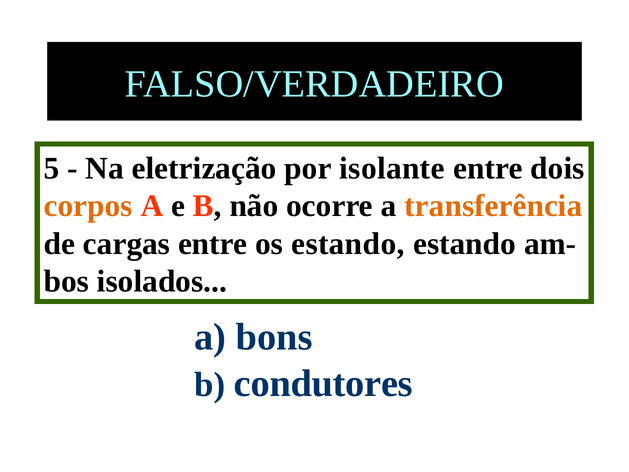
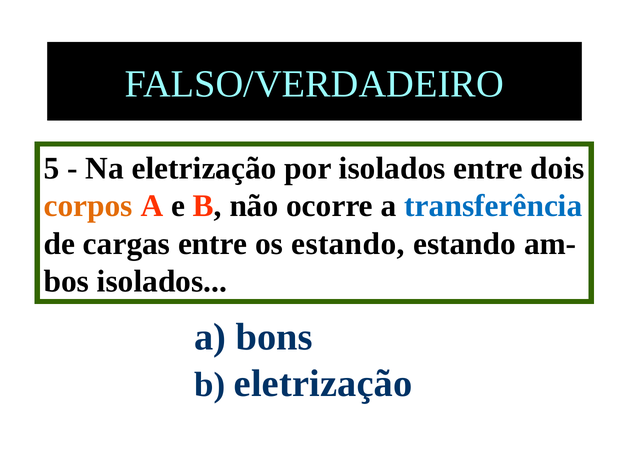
por isolante: isolante -> isolados (392, 168)
transferência colour: orange -> blue (493, 206)
b condutores: condutores -> eletrização (323, 383)
